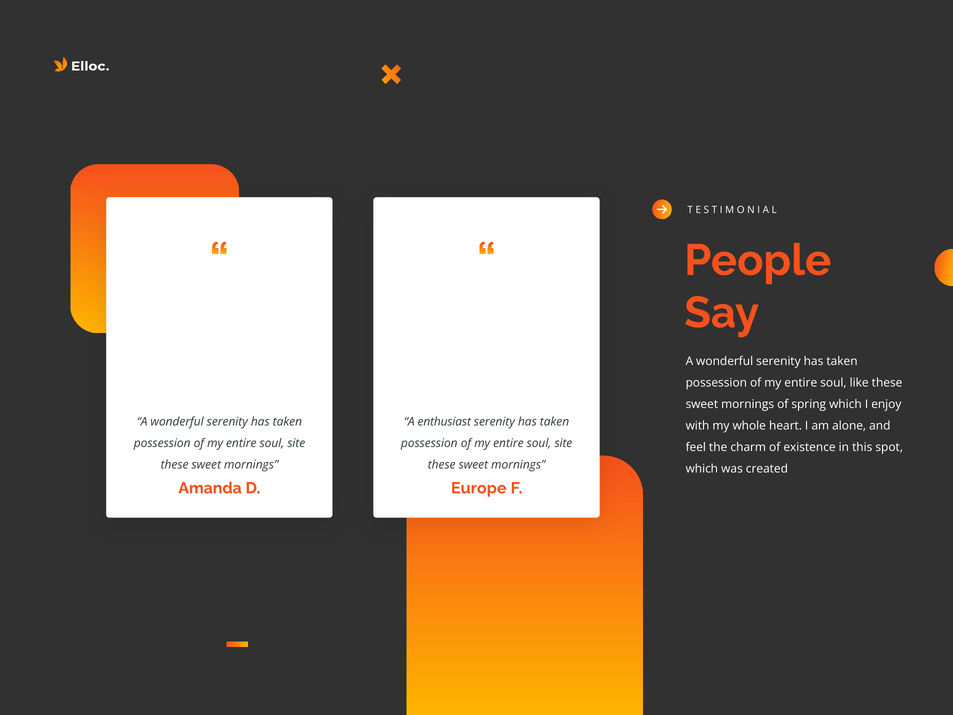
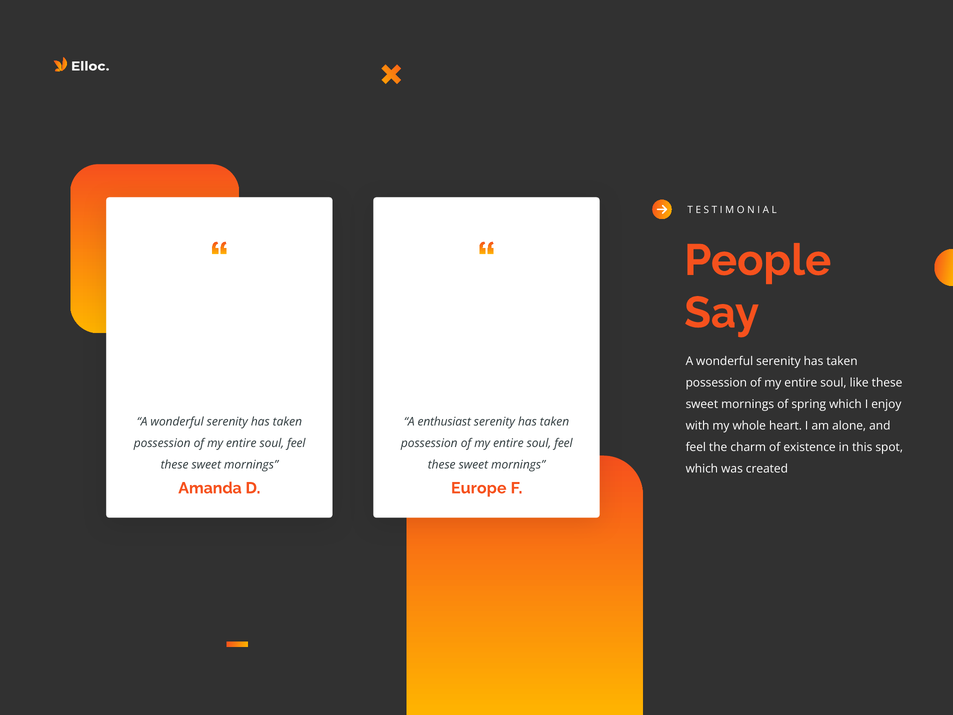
site: site -> feel (296, 443)
site: site -> feel (563, 443)
